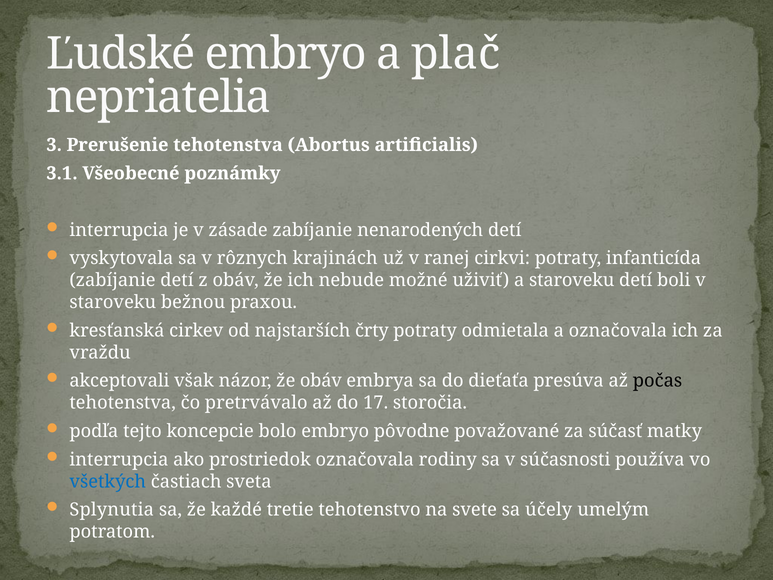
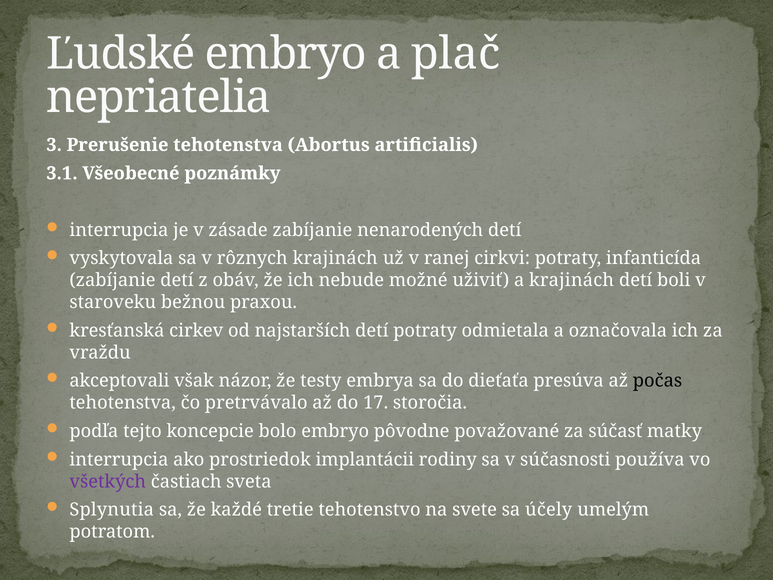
a staroveku: staroveku -> krajinách (572, 280)
najstarších črty: črty -> detí (372, 331)
že obáv: obáv -> testy (321, 381)
prostriedok označovala: označovala -> implantácii (365, 459)
všetkých colour: blue -> purple (108, 481)
